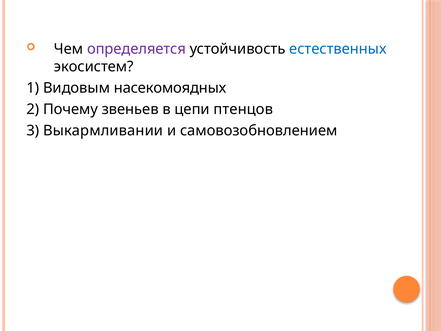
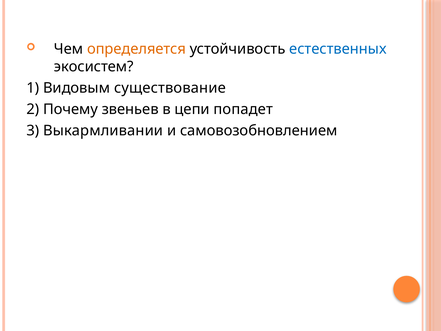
определяется colour: purple -> orange (136, 49)
насекомоядных: насекомоядных -> существование (170, 88)
птенцов: птенцов -> попадет (243, 109)
